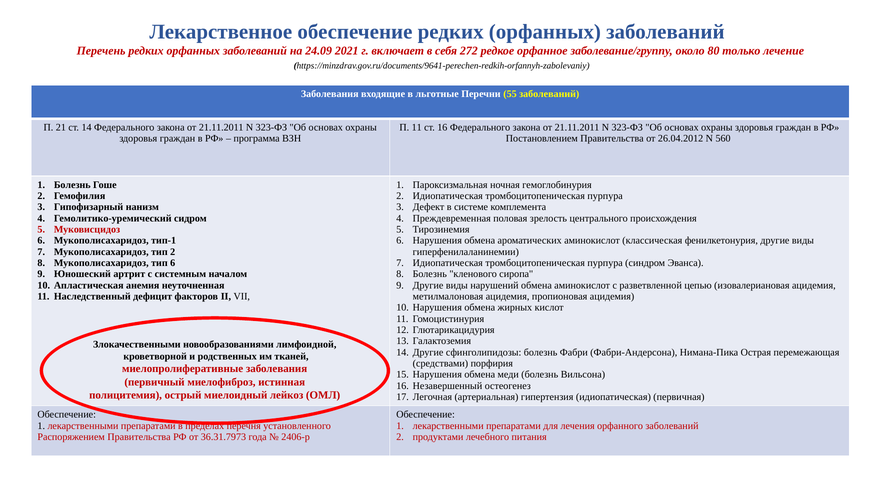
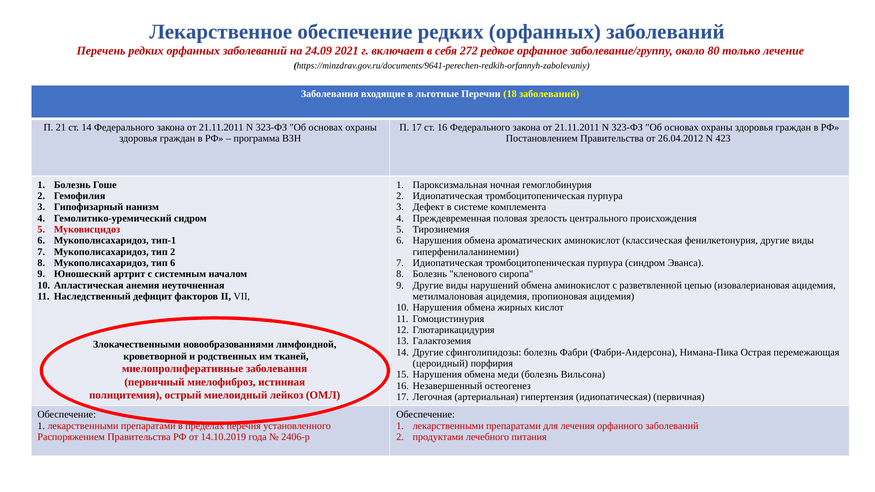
55: 55 -> 18 (510, 94)
П 11: 11 -> 17 (417, 128)
560: 560 -> 423 (723, 139)
средствами: средствами -> цероидный (440, 364)
36.31.7973: 36.31.7973 -> 14.10.2019 (223, 437)
